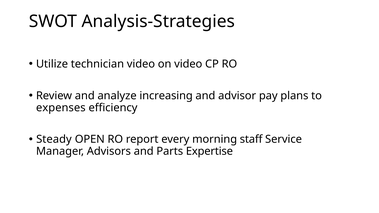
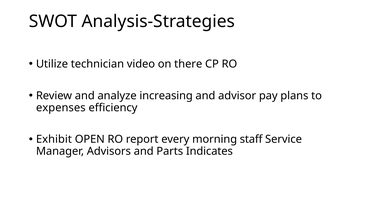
on video: video -> there (188, 64)
Steady: Steady -> Exhibit (54, 139)
Expertise: Expertise -> Indicates (209, 151)
